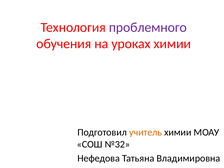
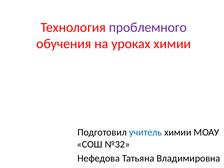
учитель colour: orange -> blue (146, 132)
